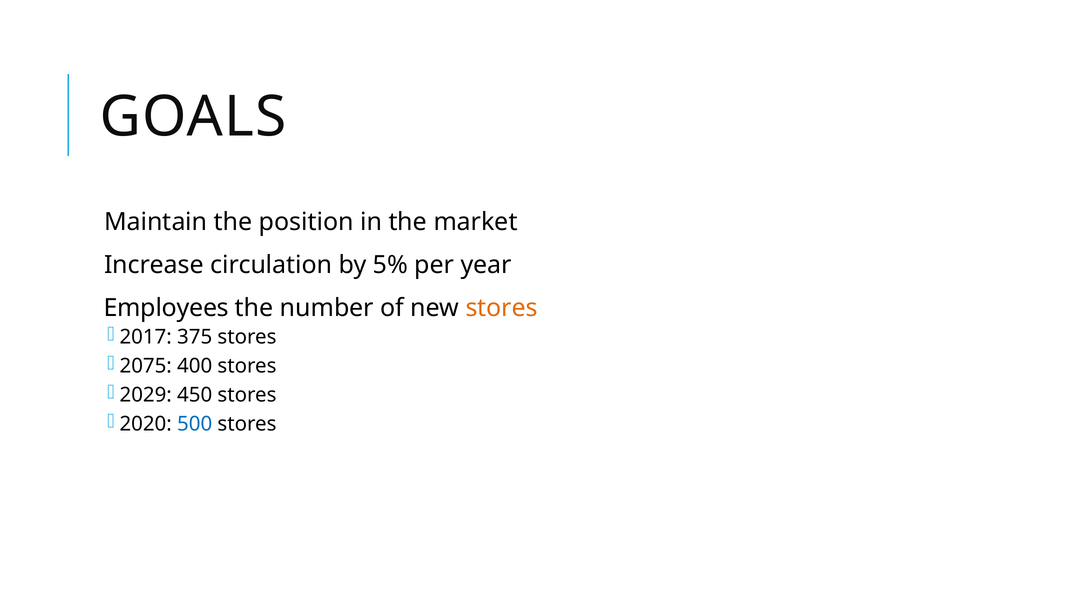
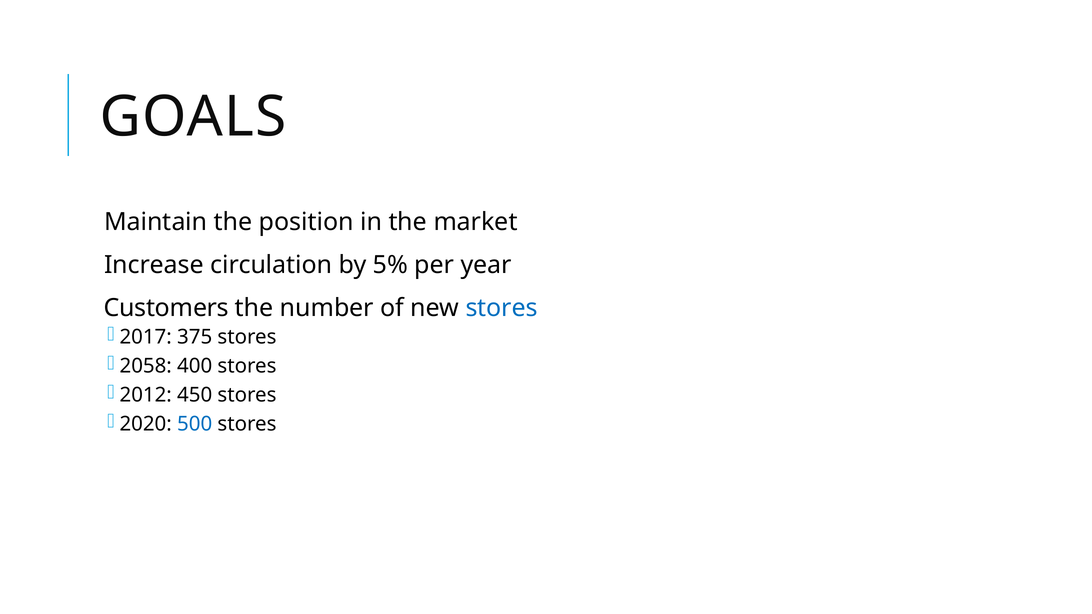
Employees: Employees -> Customers (166, 308)
stores colour: orange -> blue (502, 308)
2075: 2075 -> 2058 (146, 366)
2029: 2029 -> 2012 (146, 395)
